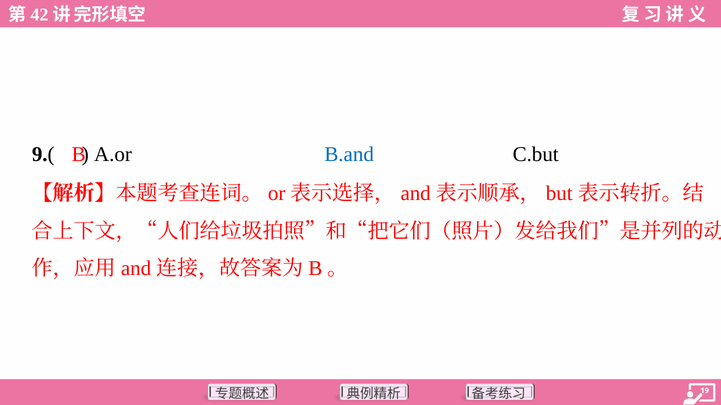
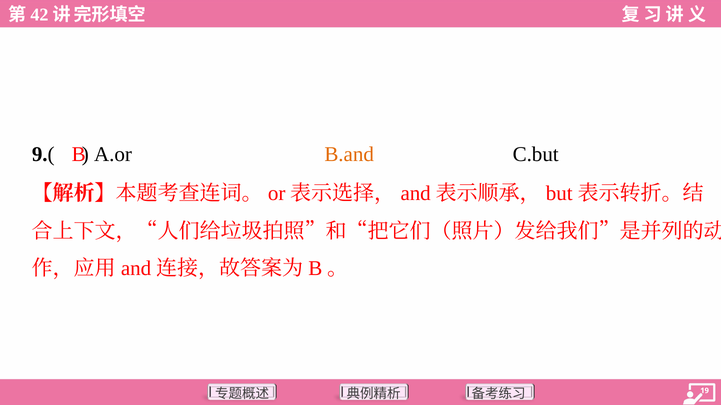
B.and colour: blue -> orange (349, 155)
